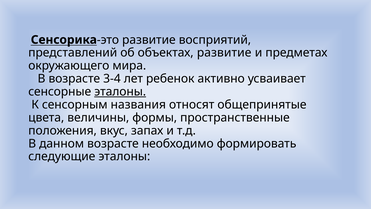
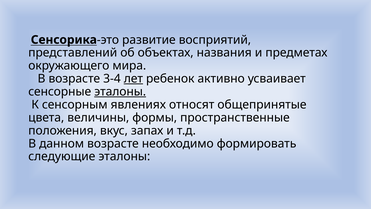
объектах развитие: развитие -> названия (224, 53)
лет underline: none -> present (133, 79)
названия: названия -> явлениях (138, 104)
